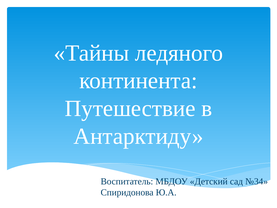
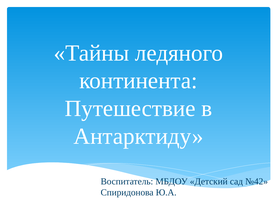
№34: №34 -> №42 (257, 181)
